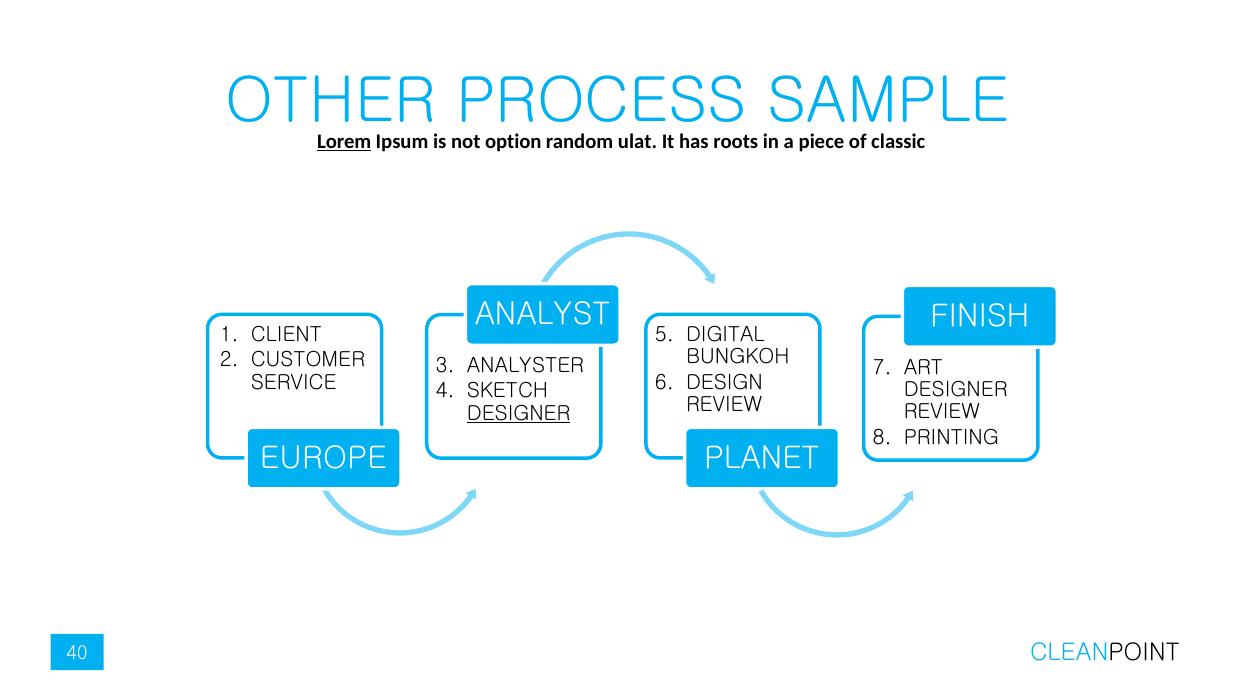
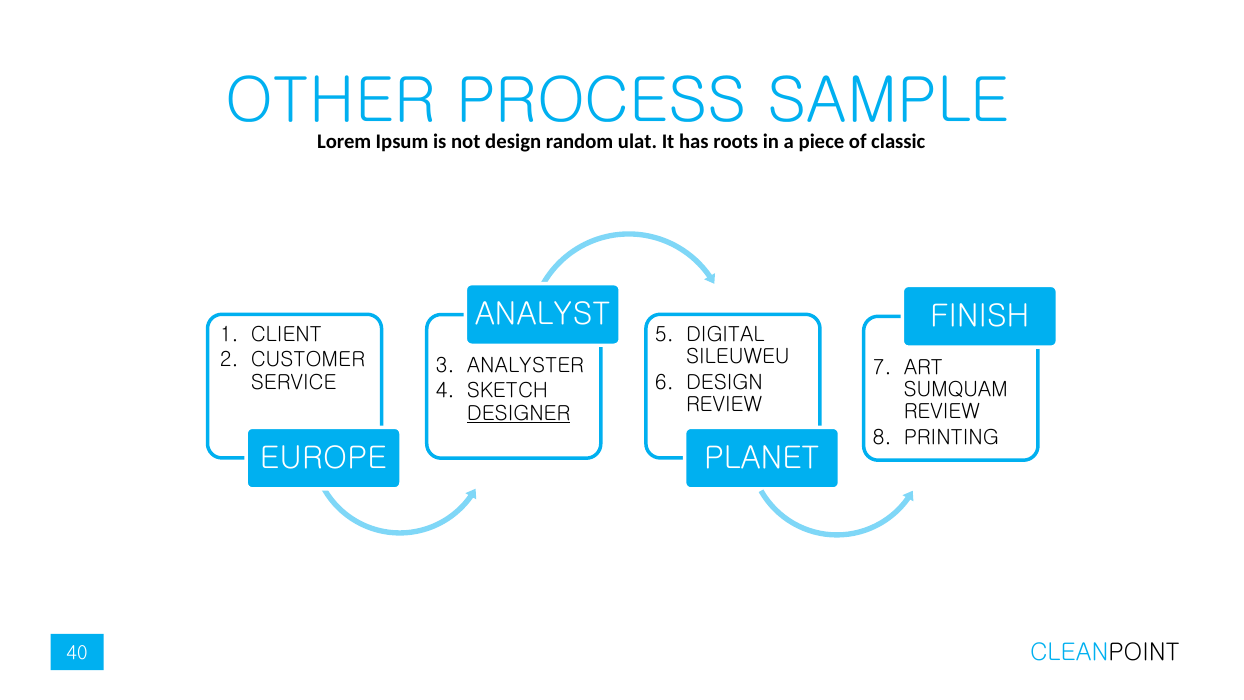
Lorem underline: present -> none (344, 142)
not option: option -> design (513, 142)
BUNGKOH: BUNGKOH -> SILEUWEU (738, 357)
DESIGNER: DESIGNER -> SUMQUAM (956, 389)
